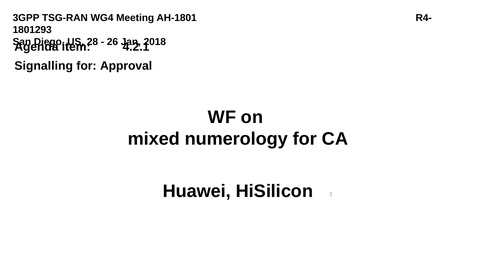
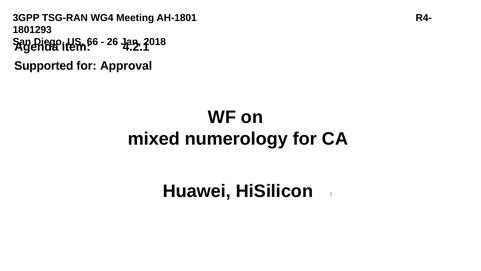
28: 28 -> 66 (92, 42)
Signalling: Signalling -> Supported (44, 66)
